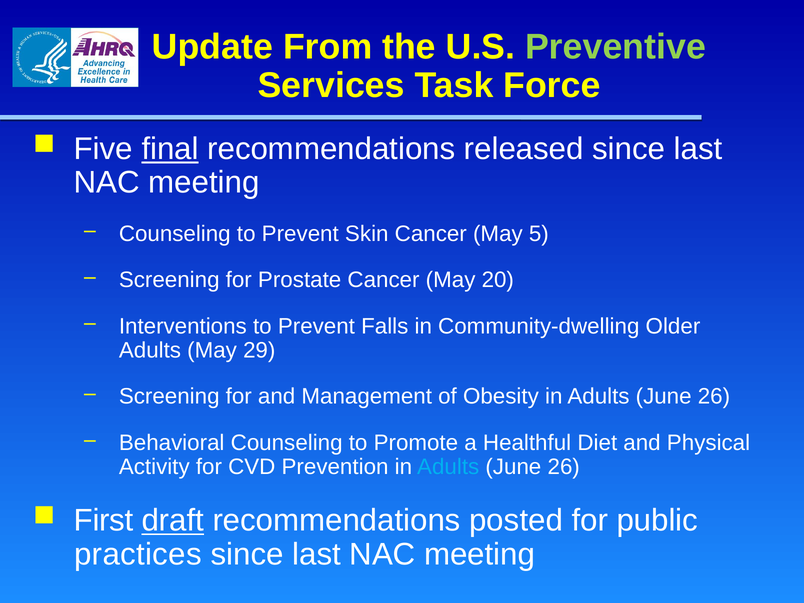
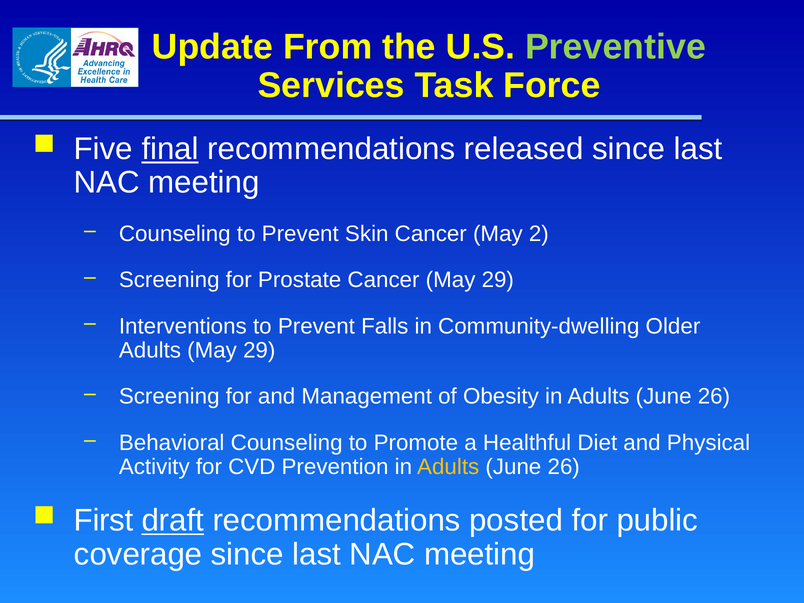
5: 5 -> 2 (539, 234)
Cancer May 20: 20 -> 29 (498, 280)
Adults colour: light blue -> yellow (448, 467)
practices: practices -> coverage (138, 554)
